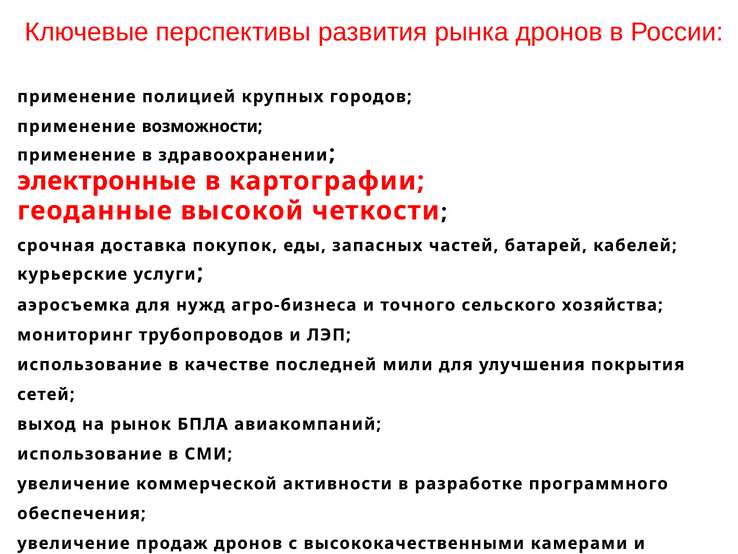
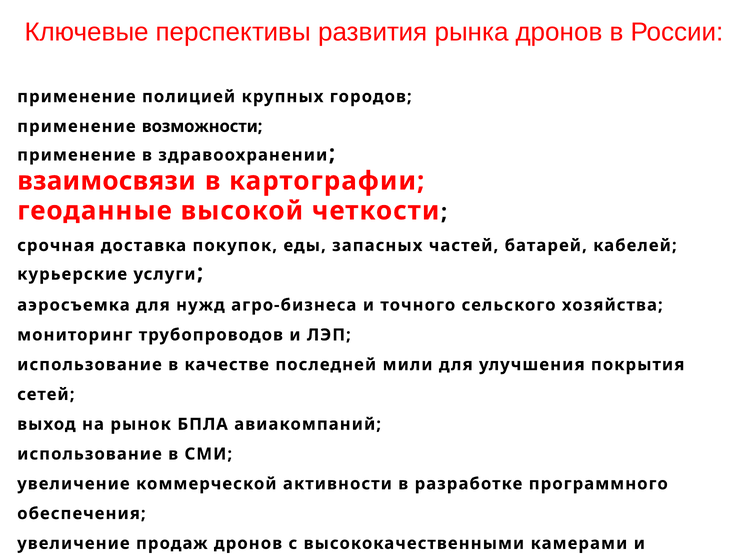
электронные: электронные -> взаимосвязи (107, 181)
